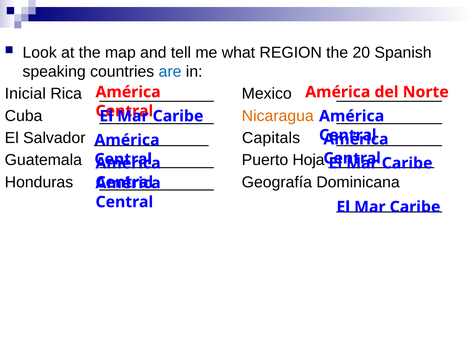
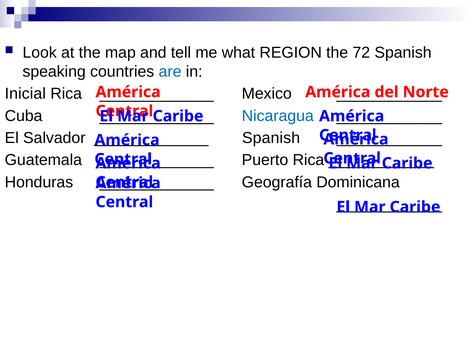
20: 20 -> 72 (361, 52)
Nicaragua colour: orange -> blue (278, 116)
Capitals: Capitals -> Spanish (271, 138)
Puerto Hoja: Hoja -> Rica (308, 160)
